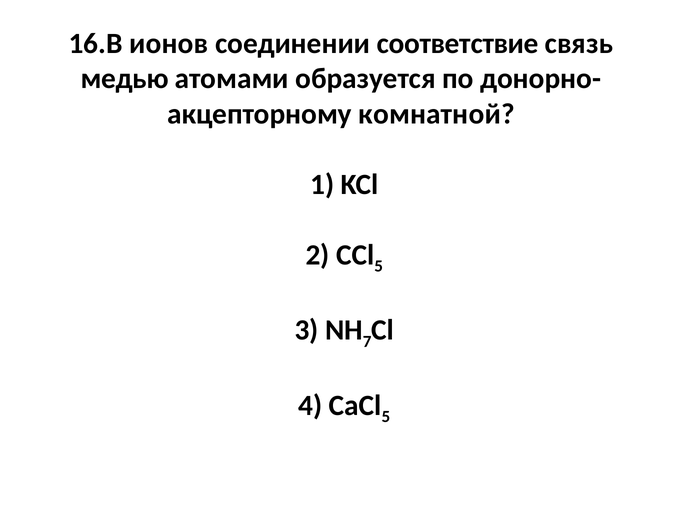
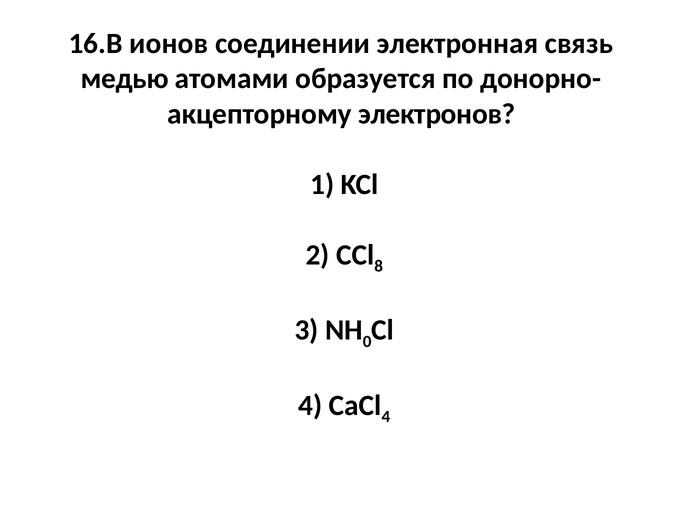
соответствие: соответствие -> электронная (458, 44)
комнатной: комнатной -> электронов (437, 114)
5: 5 -> 8 (379, 266)
7: 7 -> 0 (367, 342)
5: 5 -> 4 (386, 417)
